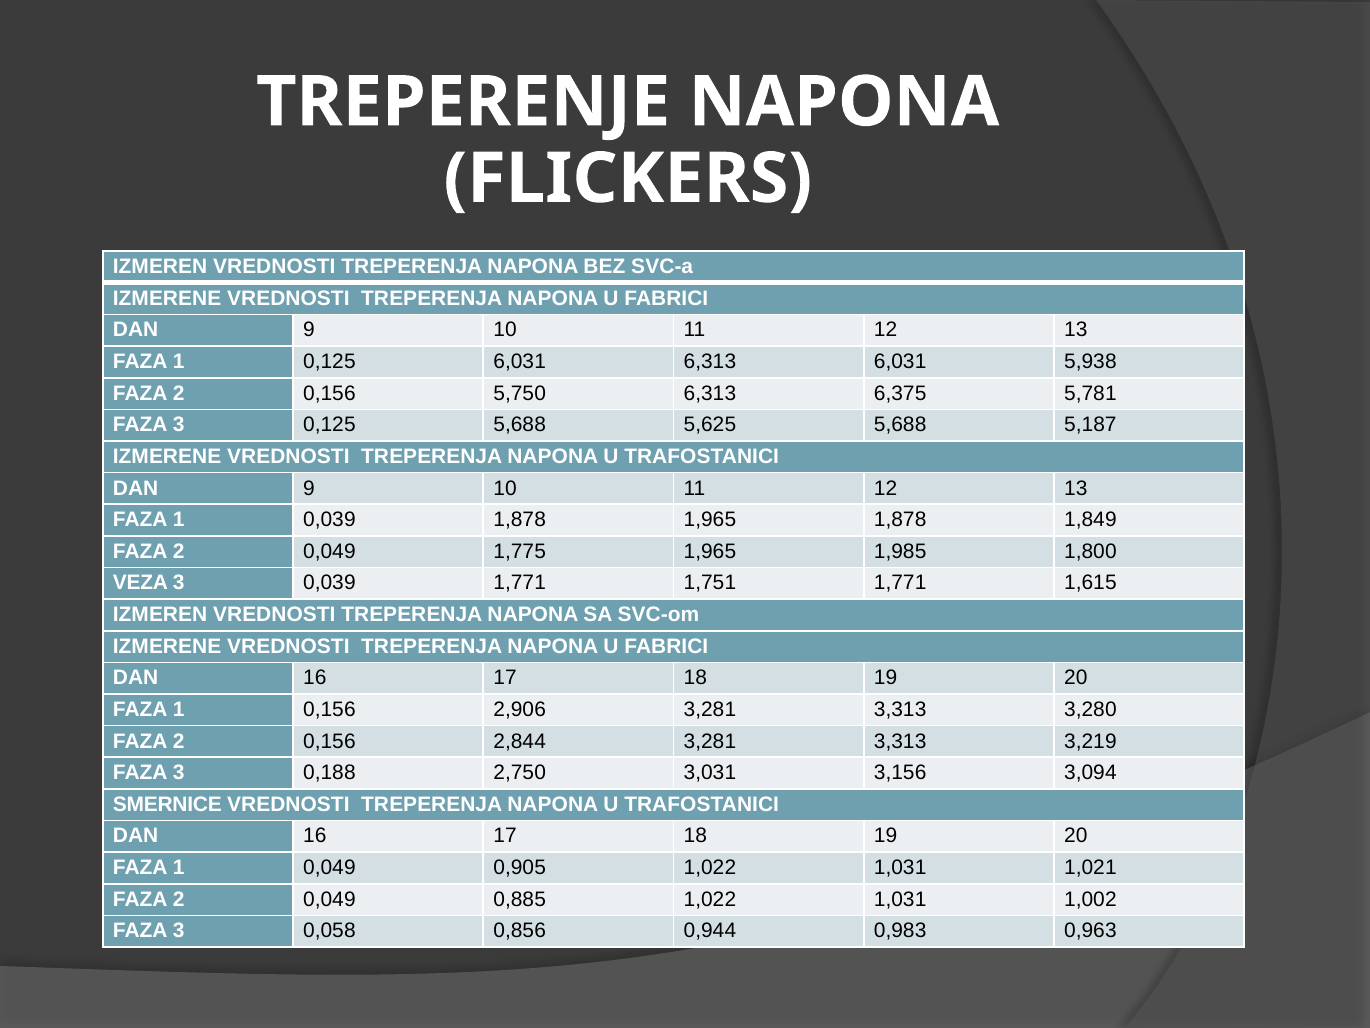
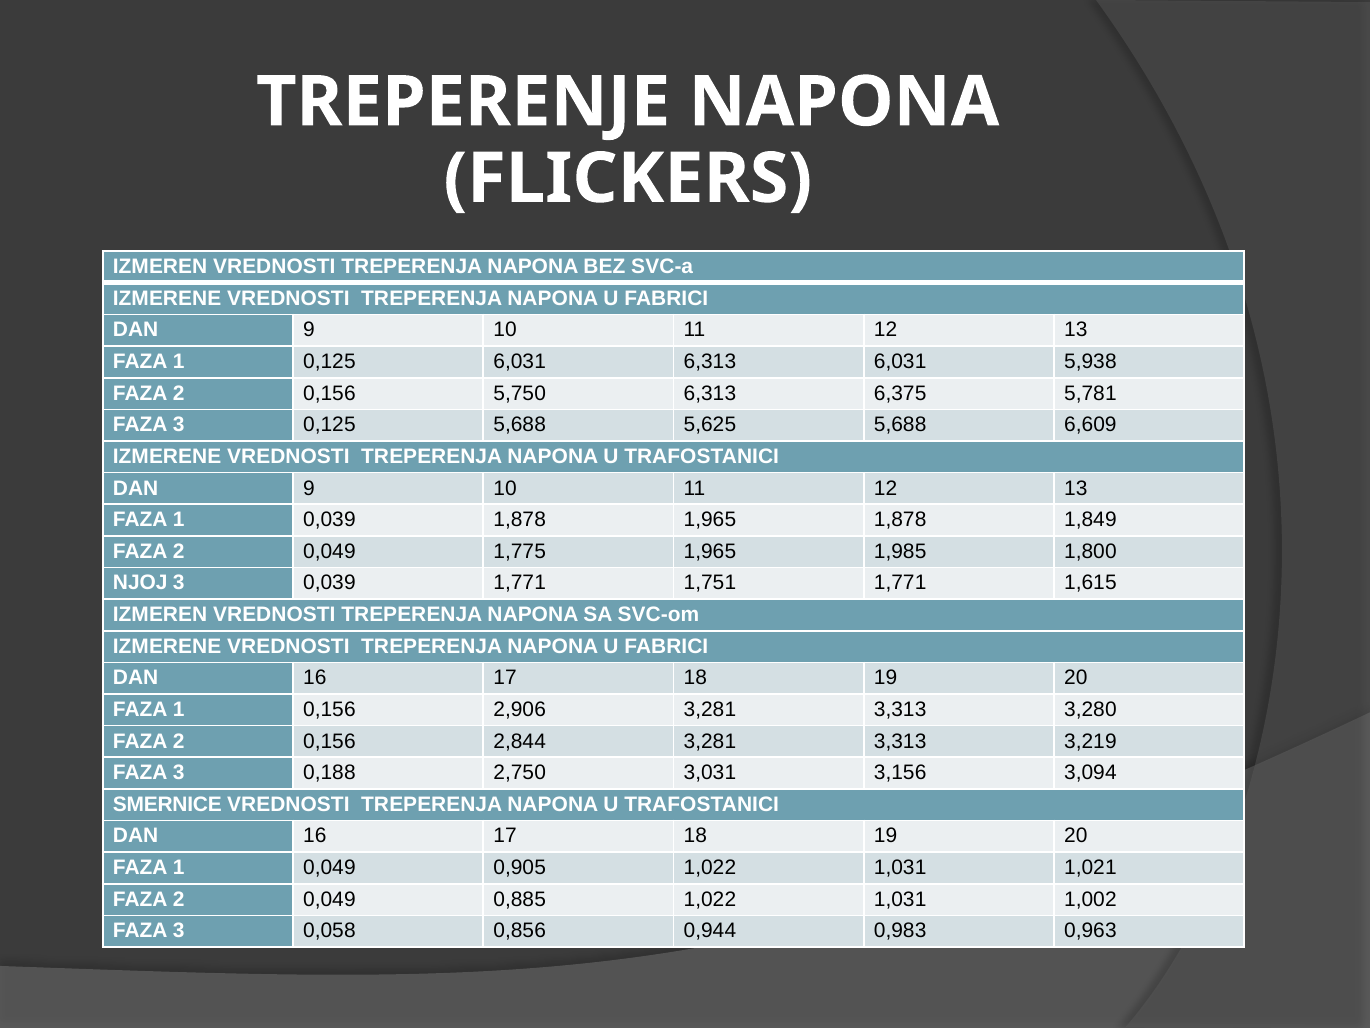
5,187: 5,187 -> 6,609 (1090, 425)
VEZA: VEZA -> NJOJ (140, 583)
